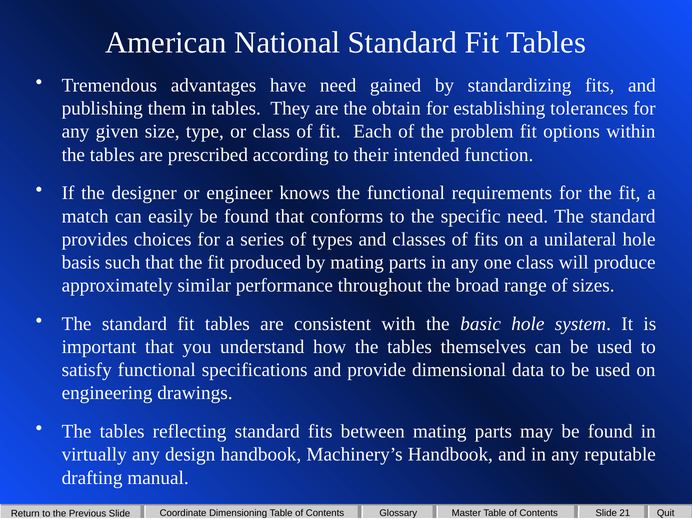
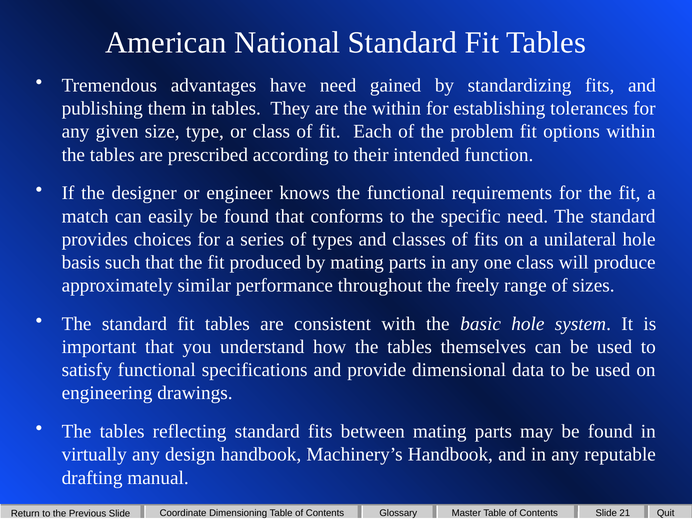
the obtain: obtain -> within (396, 109)
broad: broad -> freely (477, 285)
